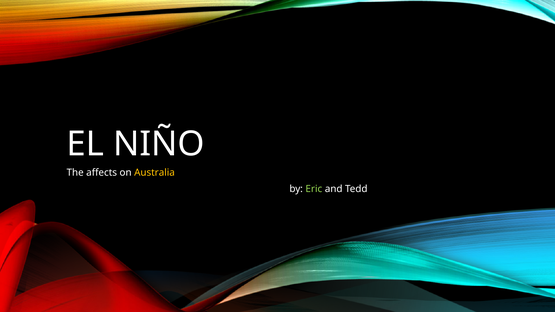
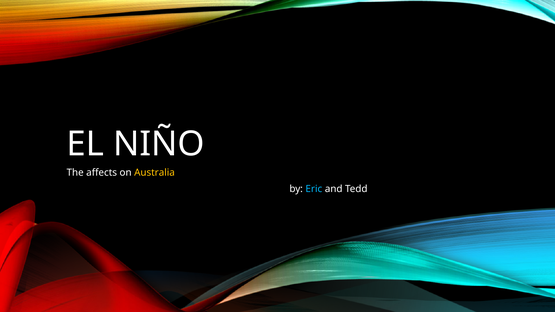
Eric colour: light green -> light blue (314, 189)
